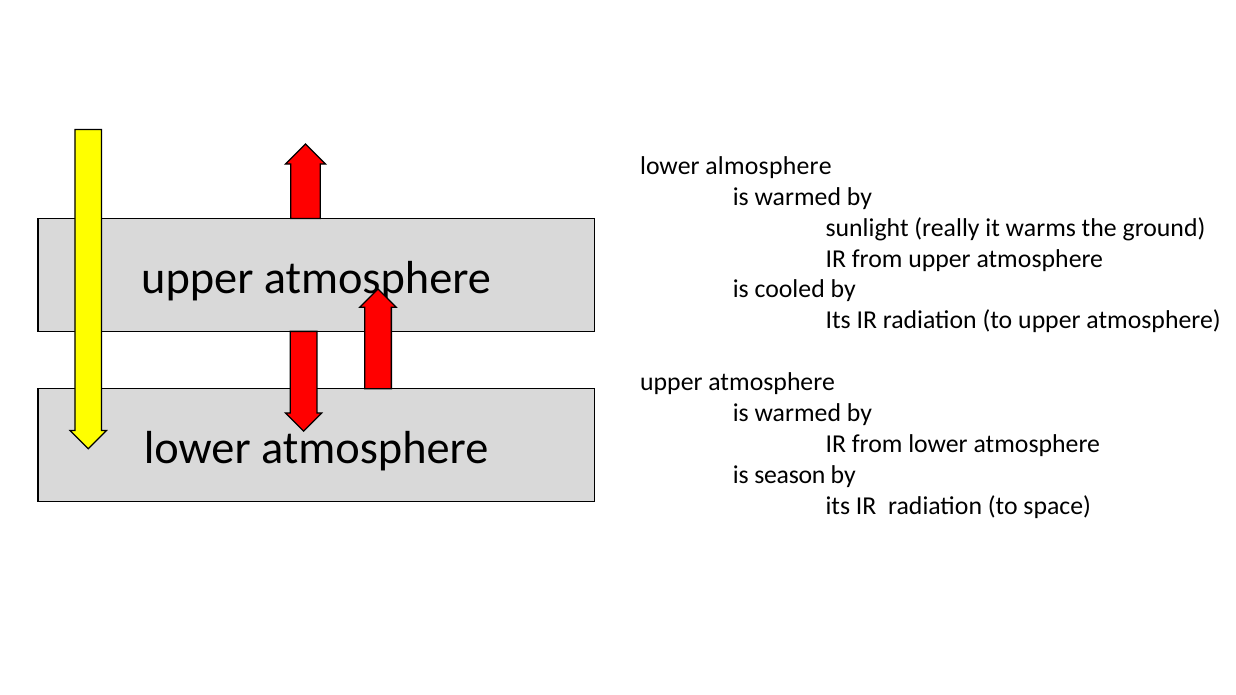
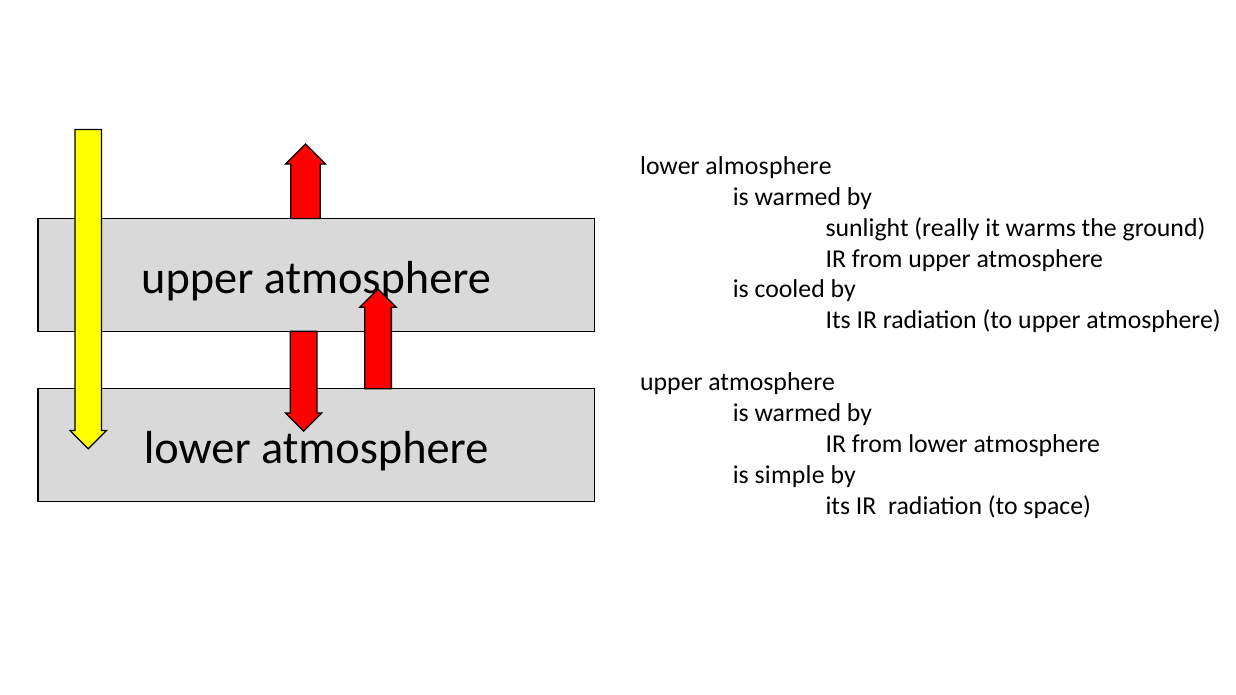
season: season -> simple (790, 475)
